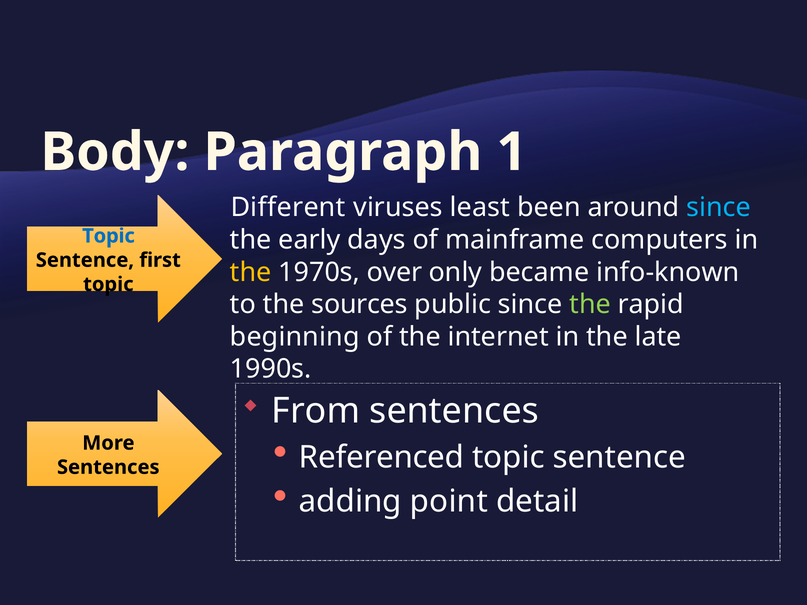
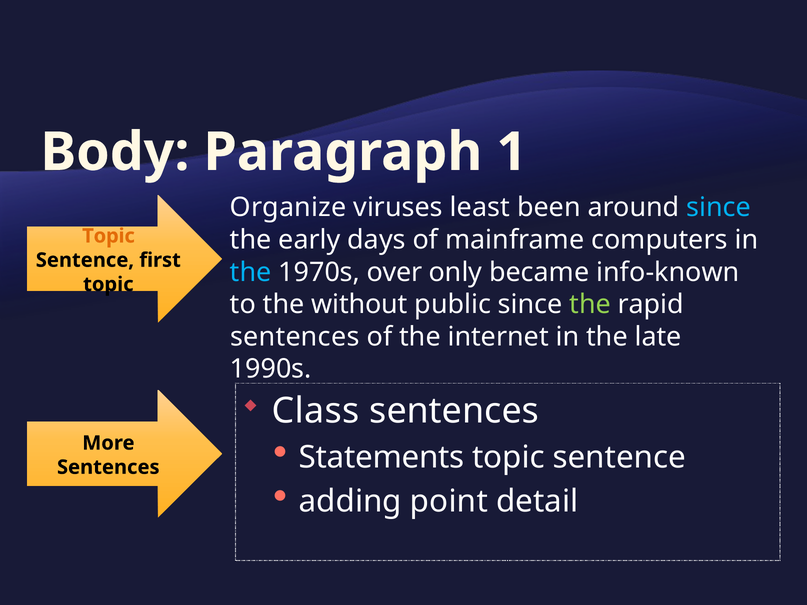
Different: Different -> Organize (288, 208)
Topic colour: blue -> orange (108, 236)
the colour: yellow -> light blue (251, 272)
sources: sources -> without (359, 305)
beginning: beginning -> sentences (295, 337)
From: From -> Class (316, 411)
Referenced: Referenced -> Statements (382, 458)
